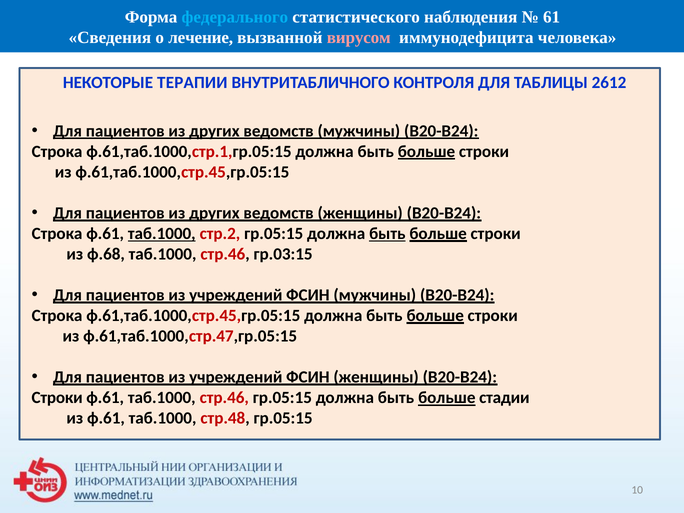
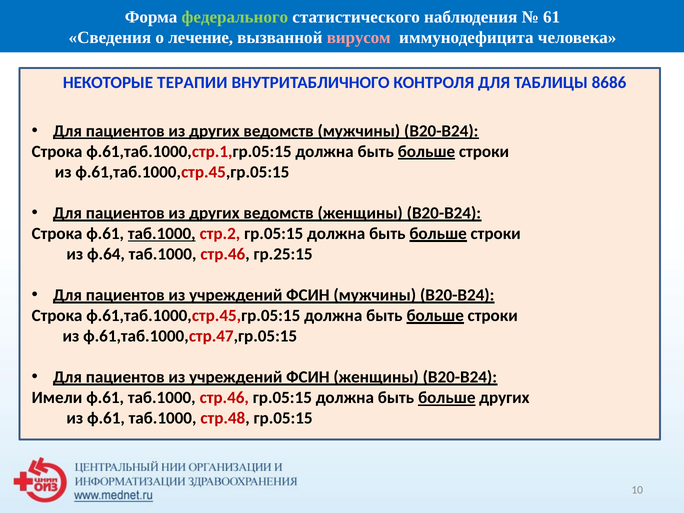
федерального colour: light blue -> light green (235, 17)
2612: 2612 -> 8686 (609, 83)
быть underline: present -> none (387, 234)
ф.68: ф.68 -> ф.64 (106, 254)
гр.03:15: гр.03:15 -> гр.25:15 (283, 254)
Строки: Строки -> Имели (57, 398)
больше стадии: стадии -> других (504, 398)
